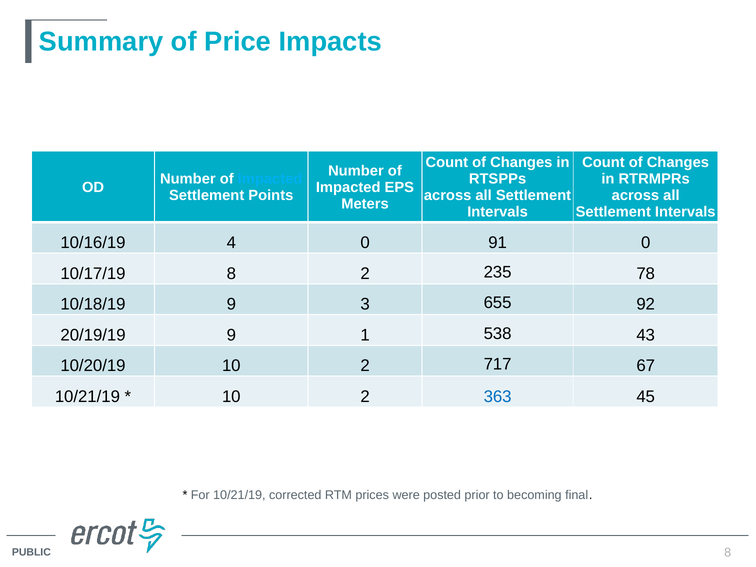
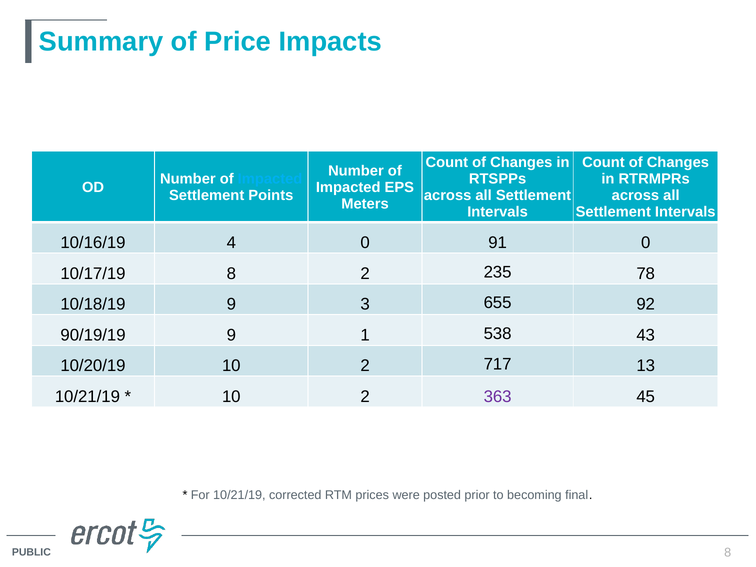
20/19/19: 20/19/19 -> 90/19/19 (93, 335)
67: 67 -> 13 (646, 366)
363 colour: blue -> purple (498, 397)
